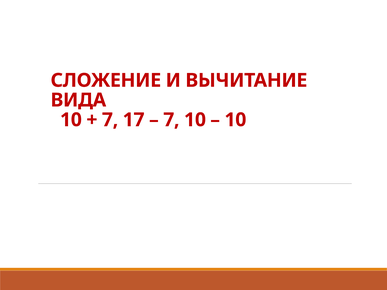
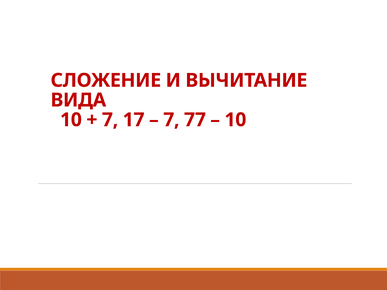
7 10: 10 -> 77 (195, 120)
